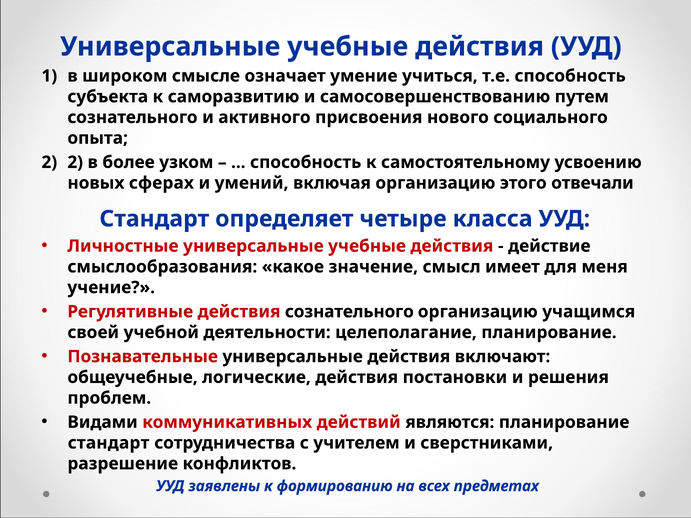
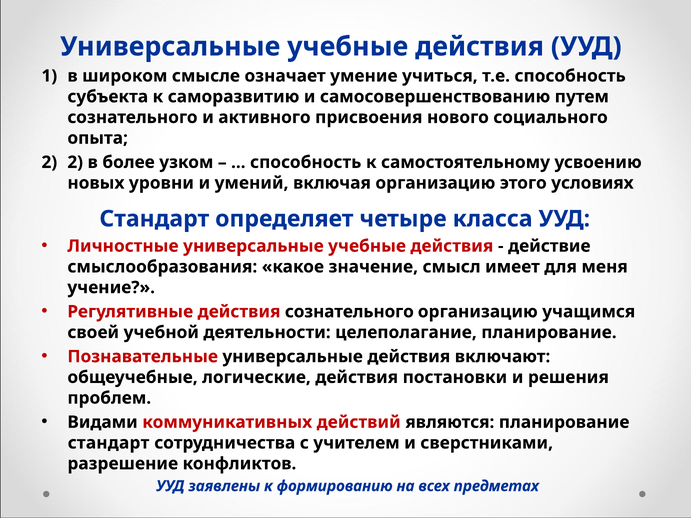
сферах: сферах -> уровни (161, 183)
отвечали: отвечали -> условиях (592, 183)
